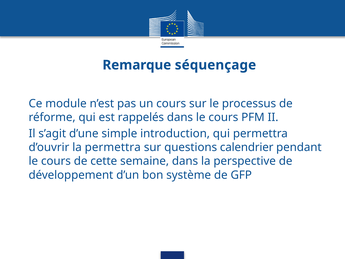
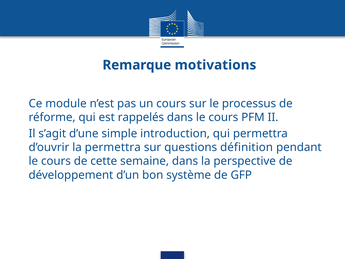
séquençage: séquençage -> motivations (215, 65)
calendrier: calendrier -> définition (247, 147)
